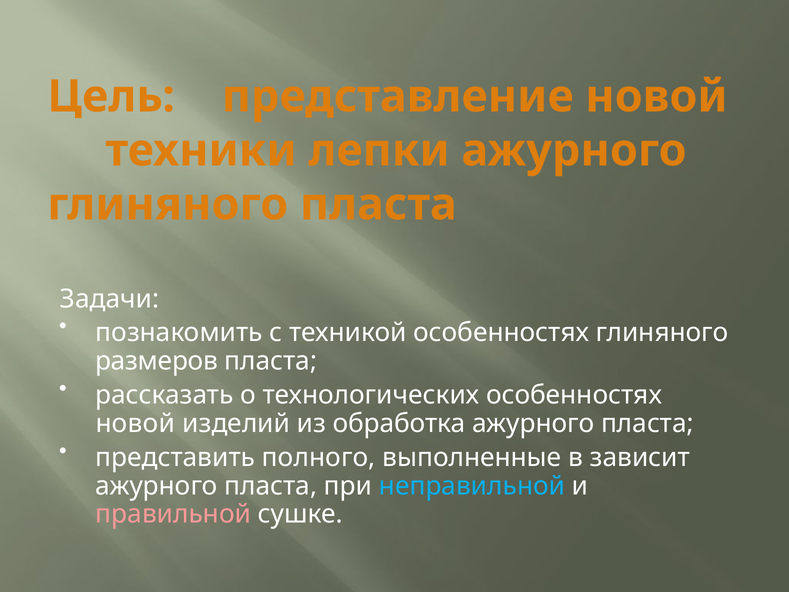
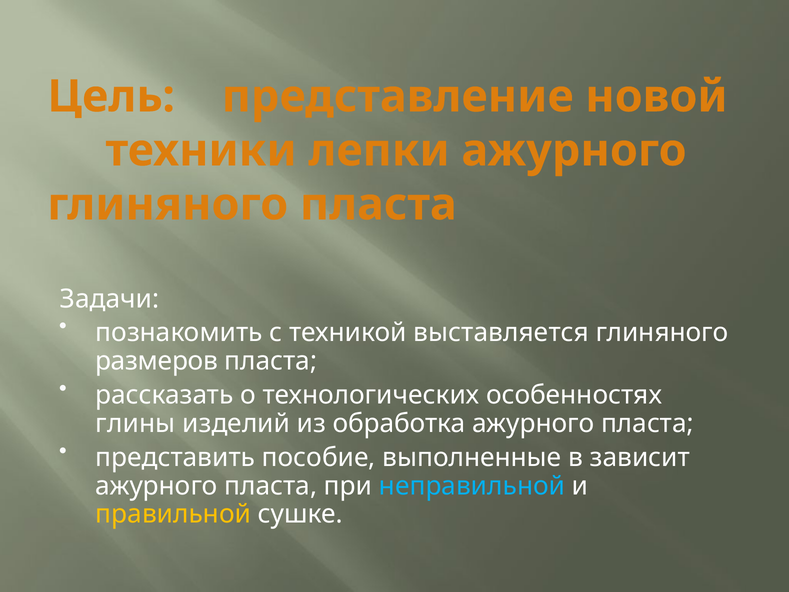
техникой особенностях: особенностях -> выставляется (501, 333)
новой: новой -> глины (135, 423)
полного: полного -> пособие (319, 457)
правильной colour: pink -> yellow (173, 514)
